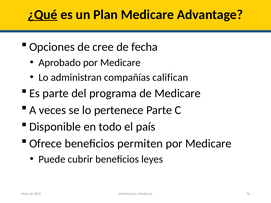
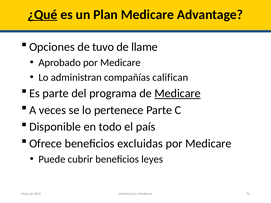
cree: cree -> tuvo (103, 47)
fecha: fecha -> llame (145, 47)
Medicare underline: none -> present (178, 93)
permiten: permiten -> excluidas (140, 144)
